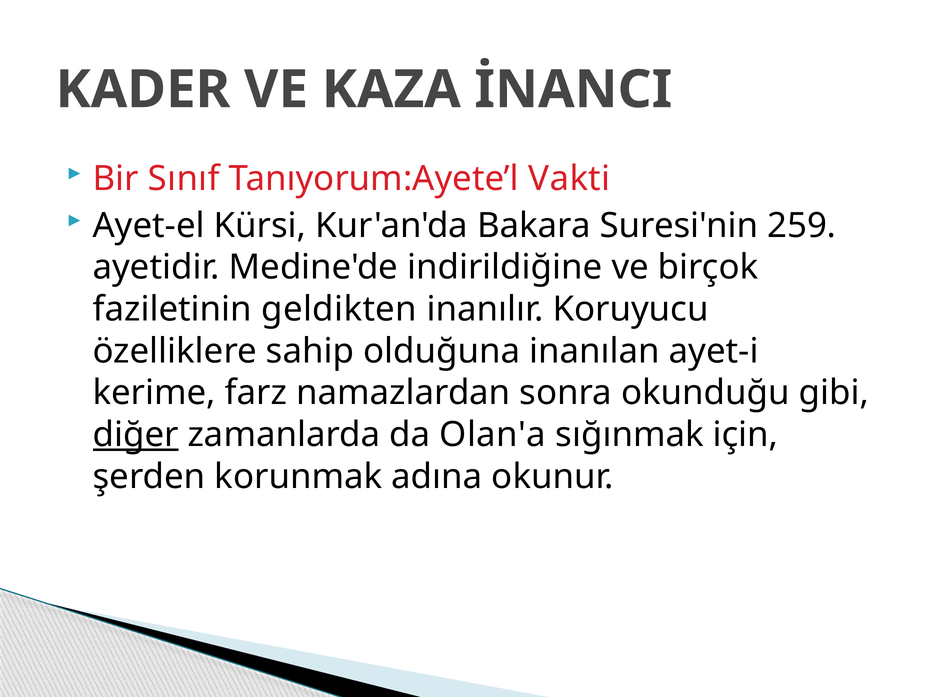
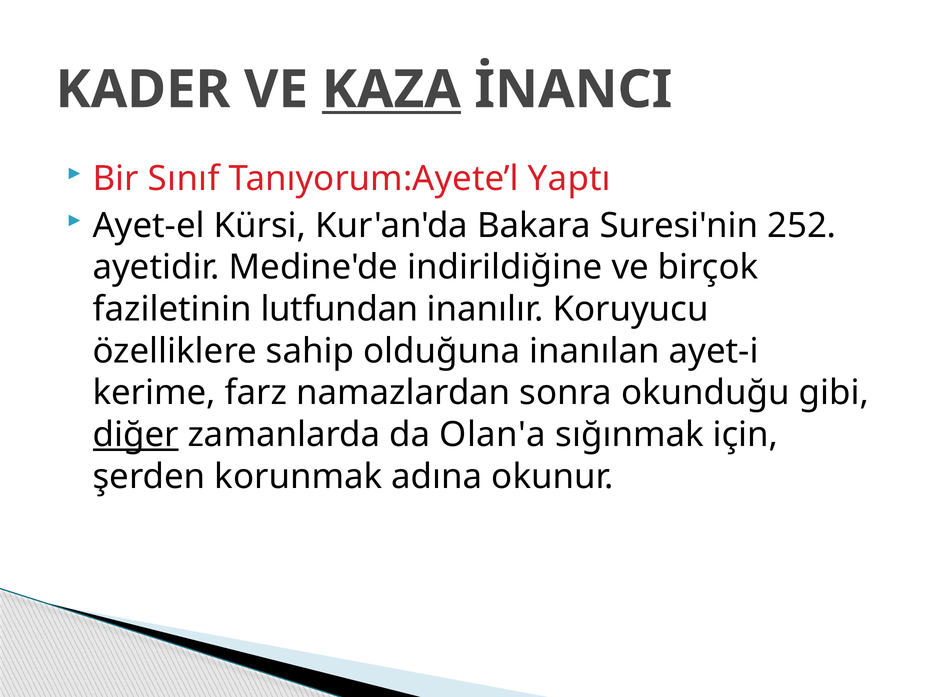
KAZA underline: none -> present (391, 90)
Vakti: Vakti -> Yaptı (569, 178)
259: 259 -> 252 (802, 225)
geldikten: geldikten -> lutfundan (339, 309)
